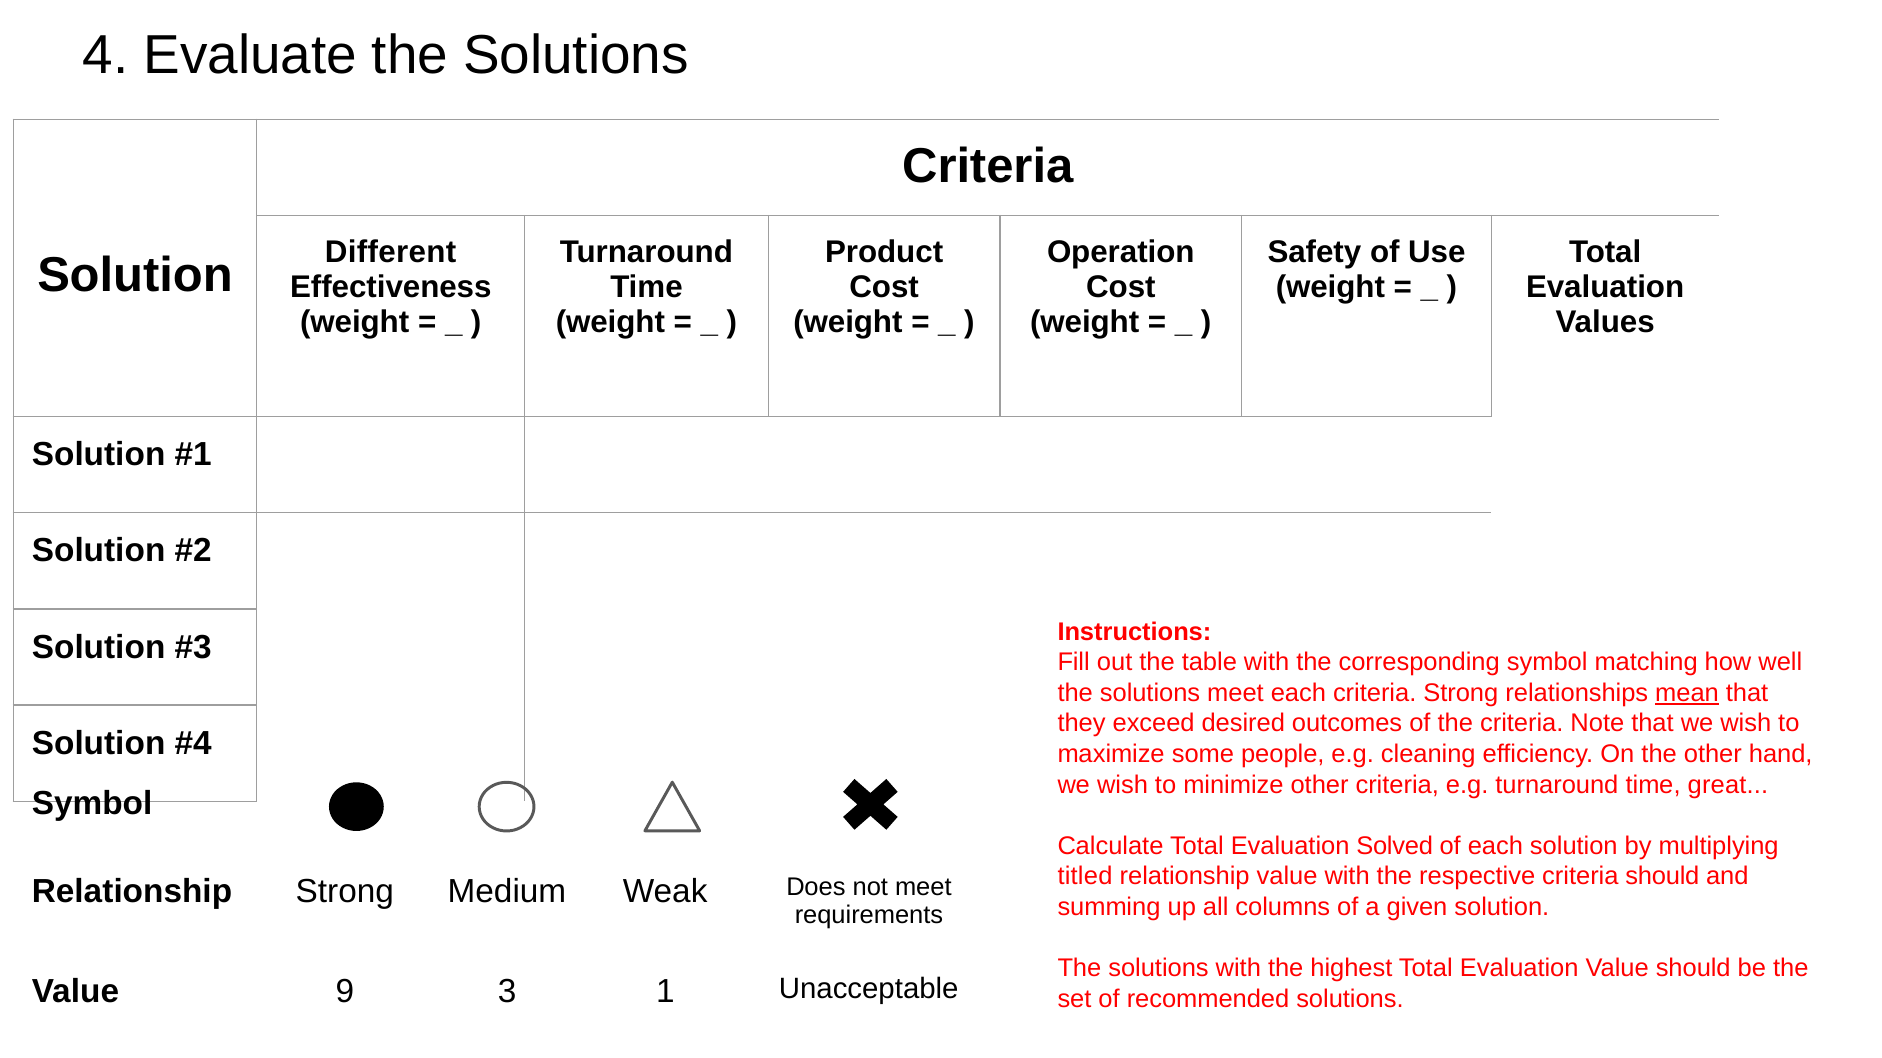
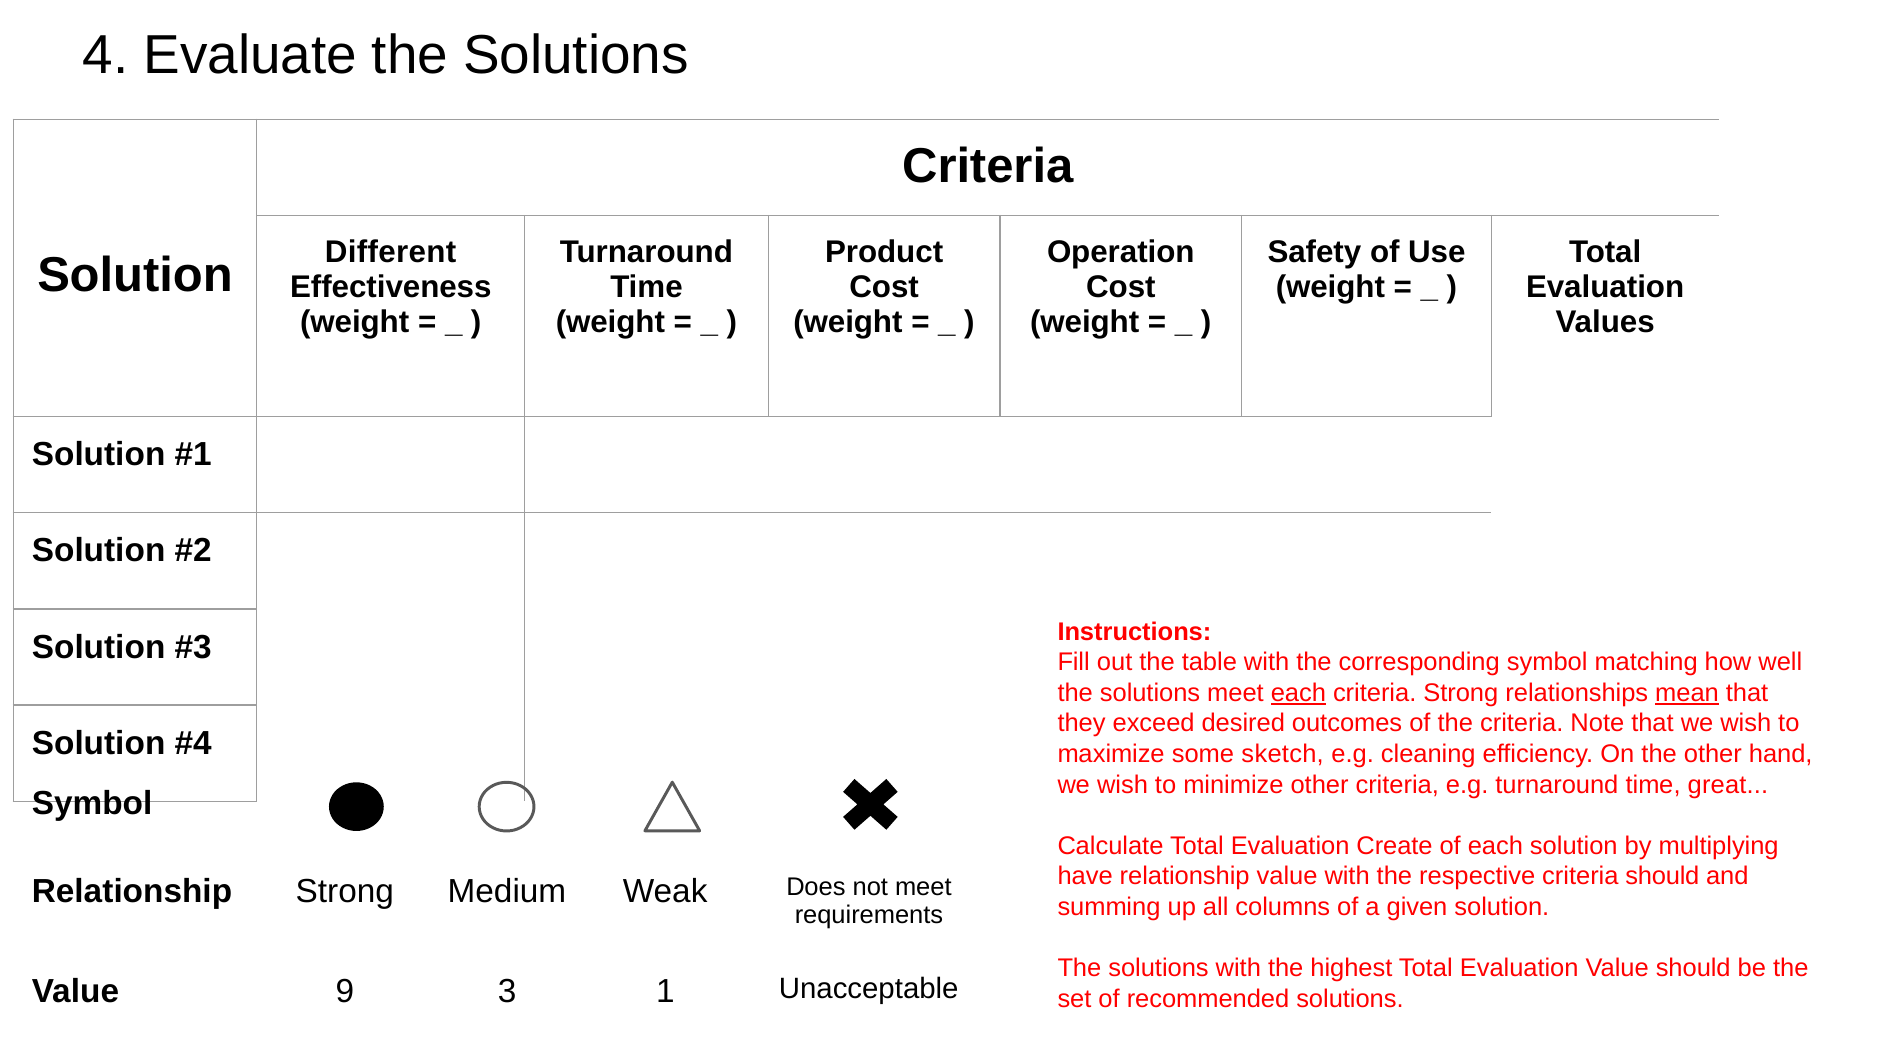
each underline: none -> present (1298, 693)
people: people -> sketch (1283, 755)
Solved: Solved -> Create (1395, 846)
titled: titled -> have (1085, 877)
